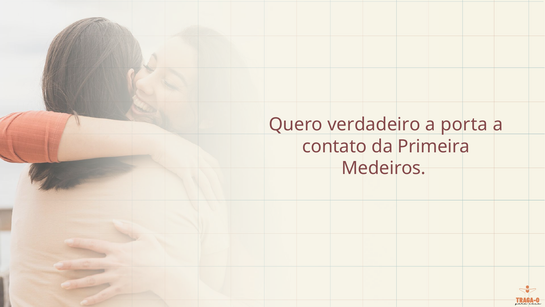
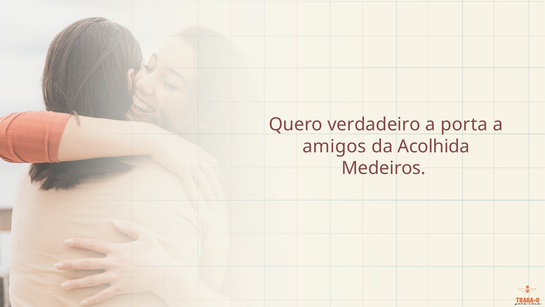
contato: contato -> amigos (334, 146)
Primeira: Primeira -> Acolhida (434, 146)
